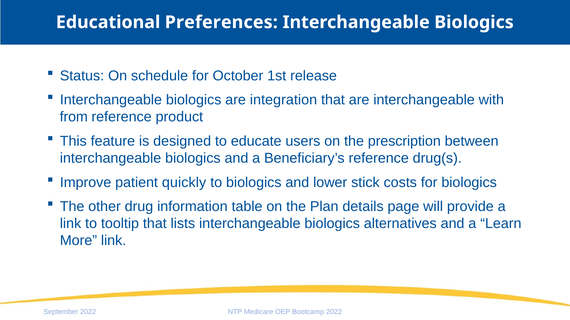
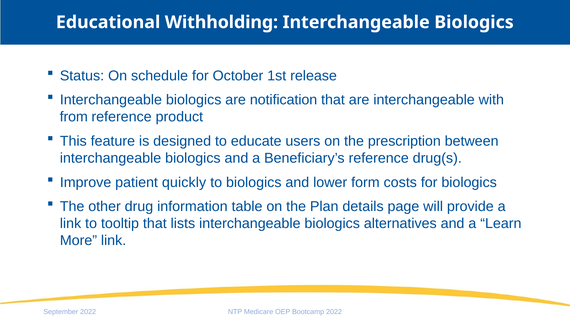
Preferences: Preferences -> Withholding (221, 22)
integration: integration -> notification (284, 100)
stick: stick -> form (365, 183)
